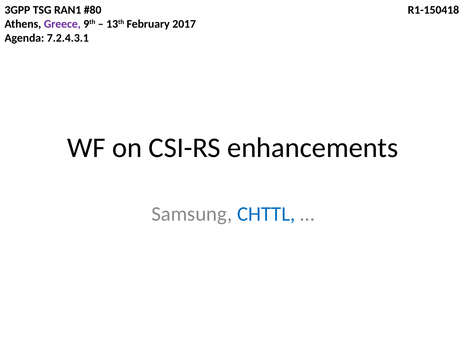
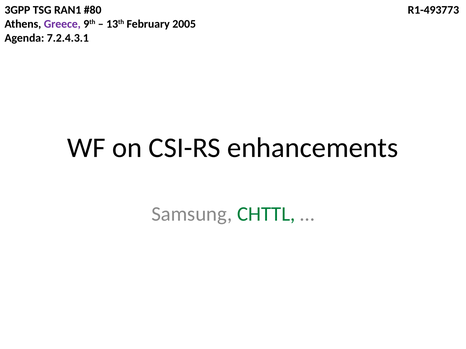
R1-150418: R1-150418 -> R1-493773 (433, 10)
2017: 2017 -> 2005 (184, 24)
CHTTL colour: blue -> green (266, 214)
